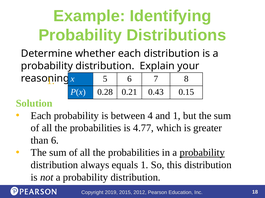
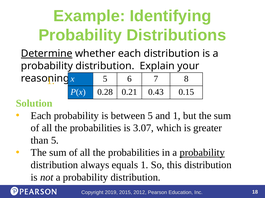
Determine underline: none -> present (47, 54)
between 4: 4 -> 5 (150, 116)
4.77: 4.77 -> 3.07 (143, 128)
than 6: 6 -> 5 (55, 141)
